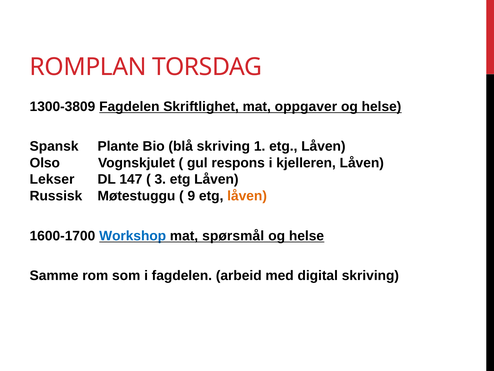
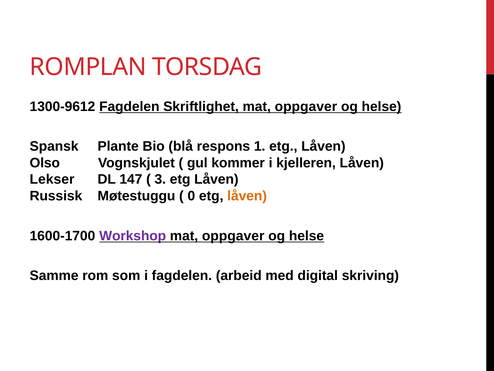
1300-3809: 1300-3809 -> 1300-9612 (62, 106)
blå skriving: skriving -> respons (223, 146)
respons: respons -> kommer (238, 163)
9: 9 -> 0 (191, 196)
Workshop colour: blue -> purple (133, 236)
spørsmål: spørsmål -> oppgaver (233, 236)
